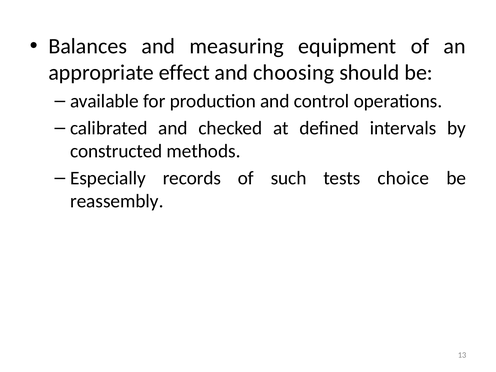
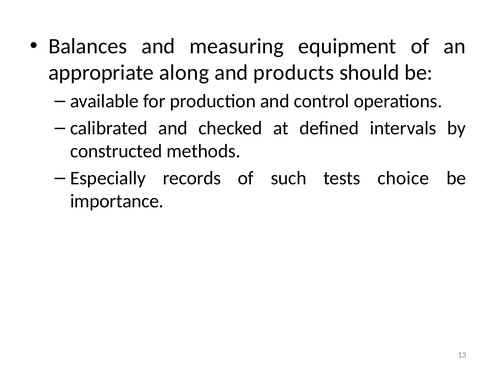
effect: effect -> along (184, 73)
choosing: choosing -> products (294, 73)
reassembly: reassembly -> importance (117, 201)
